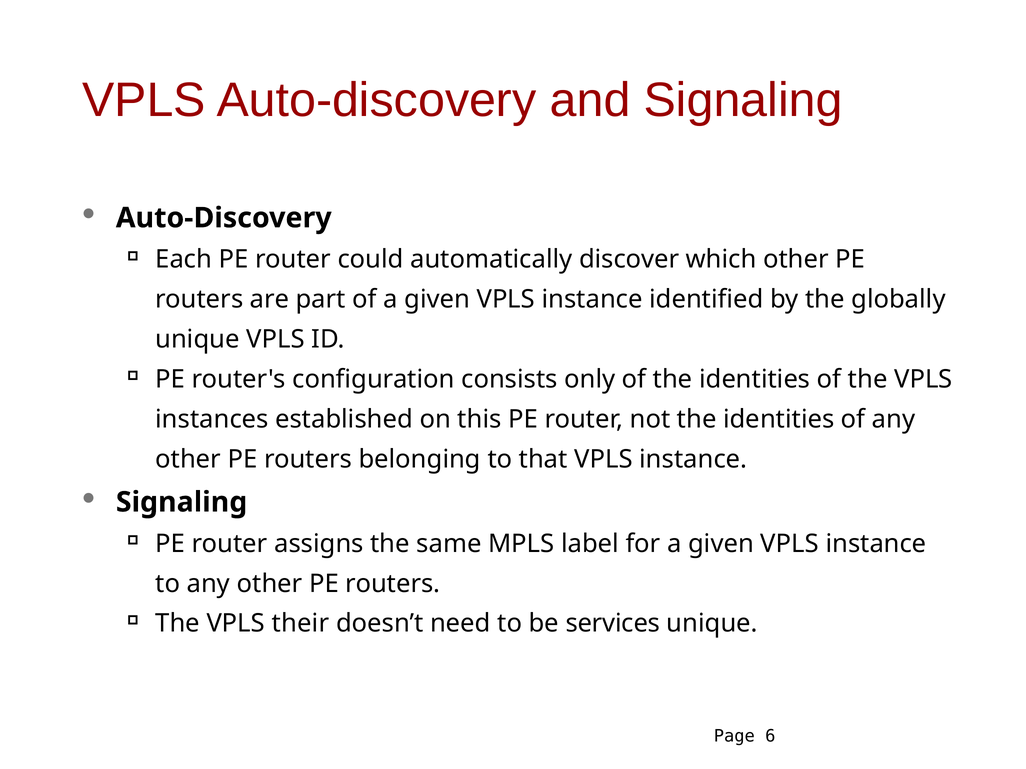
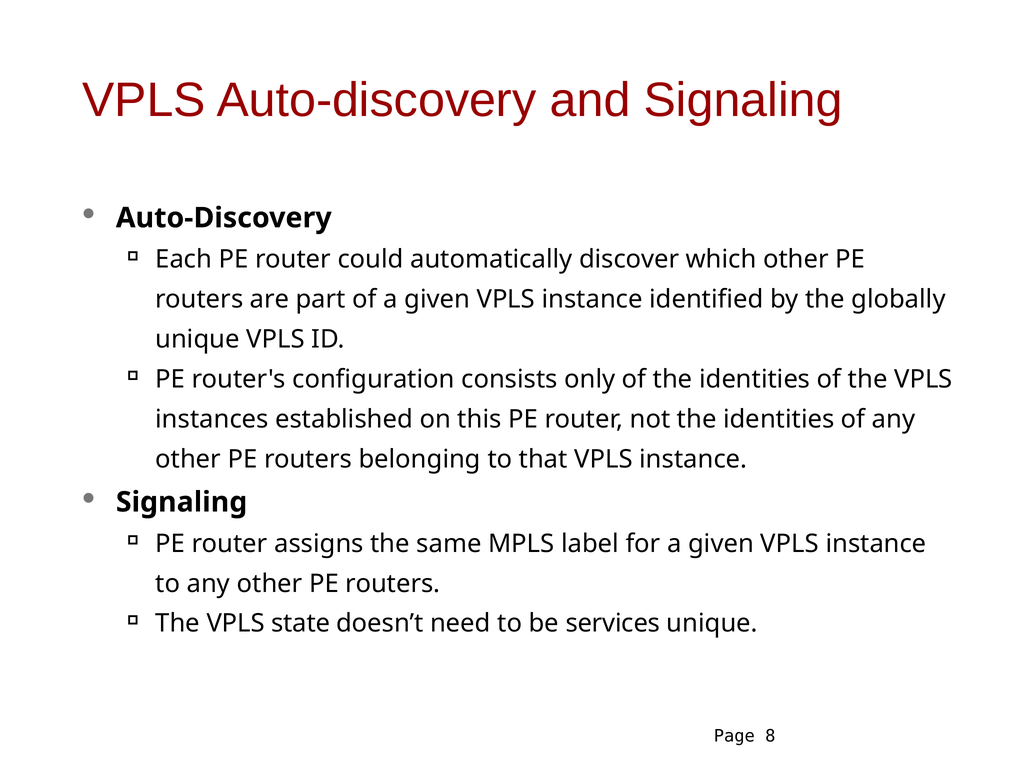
their: their -> state (301, 624)
6: 6 -> 8 (770, 736)
